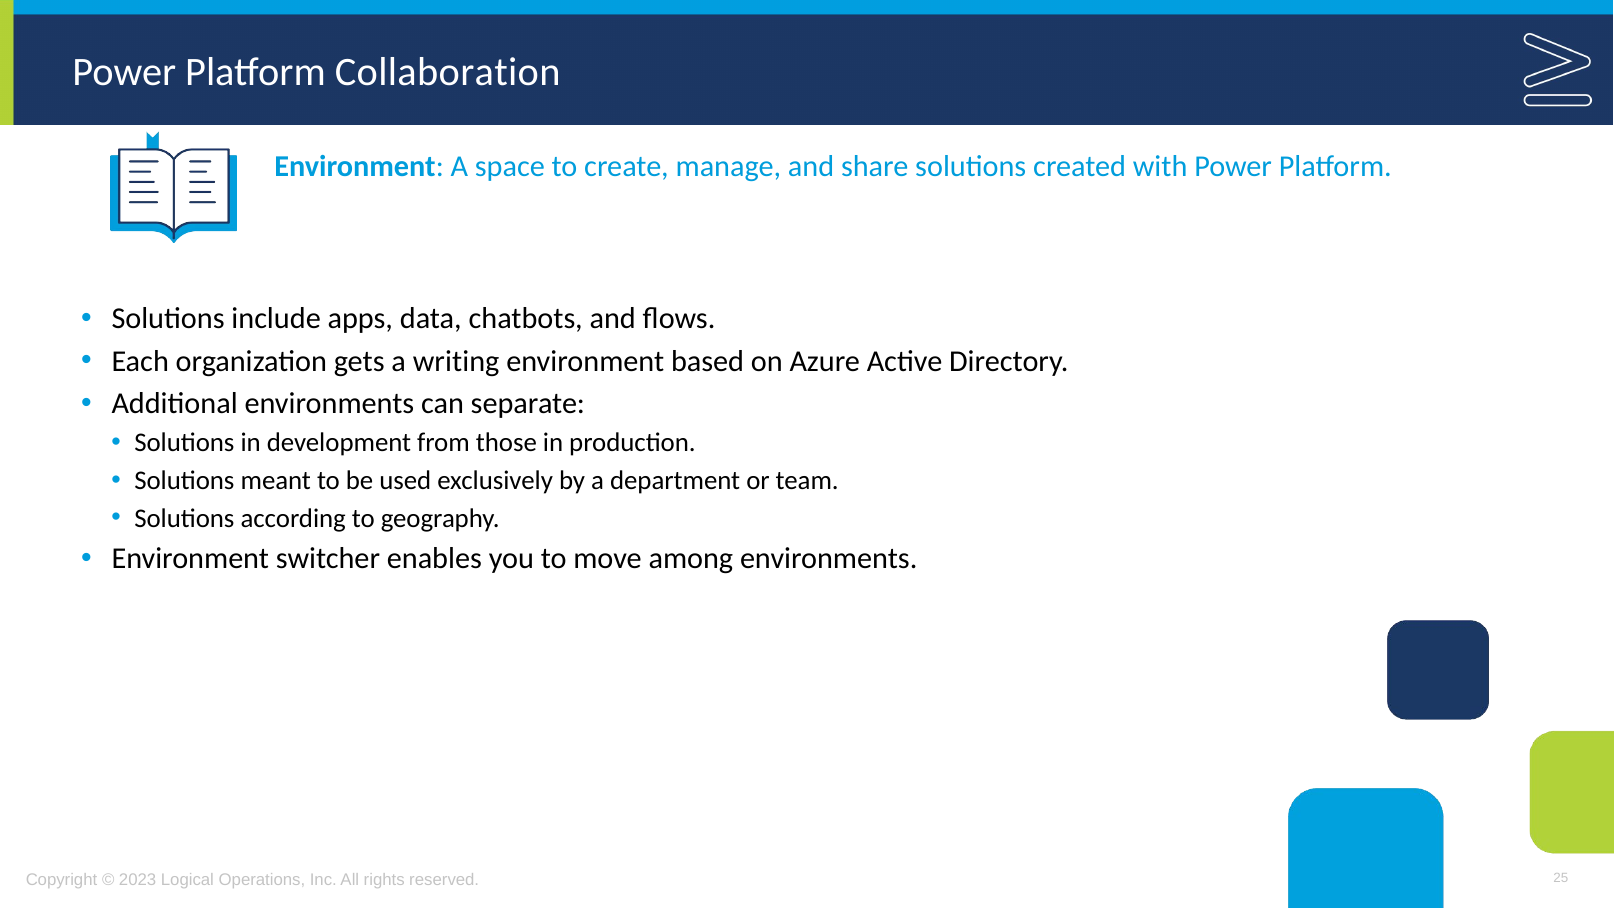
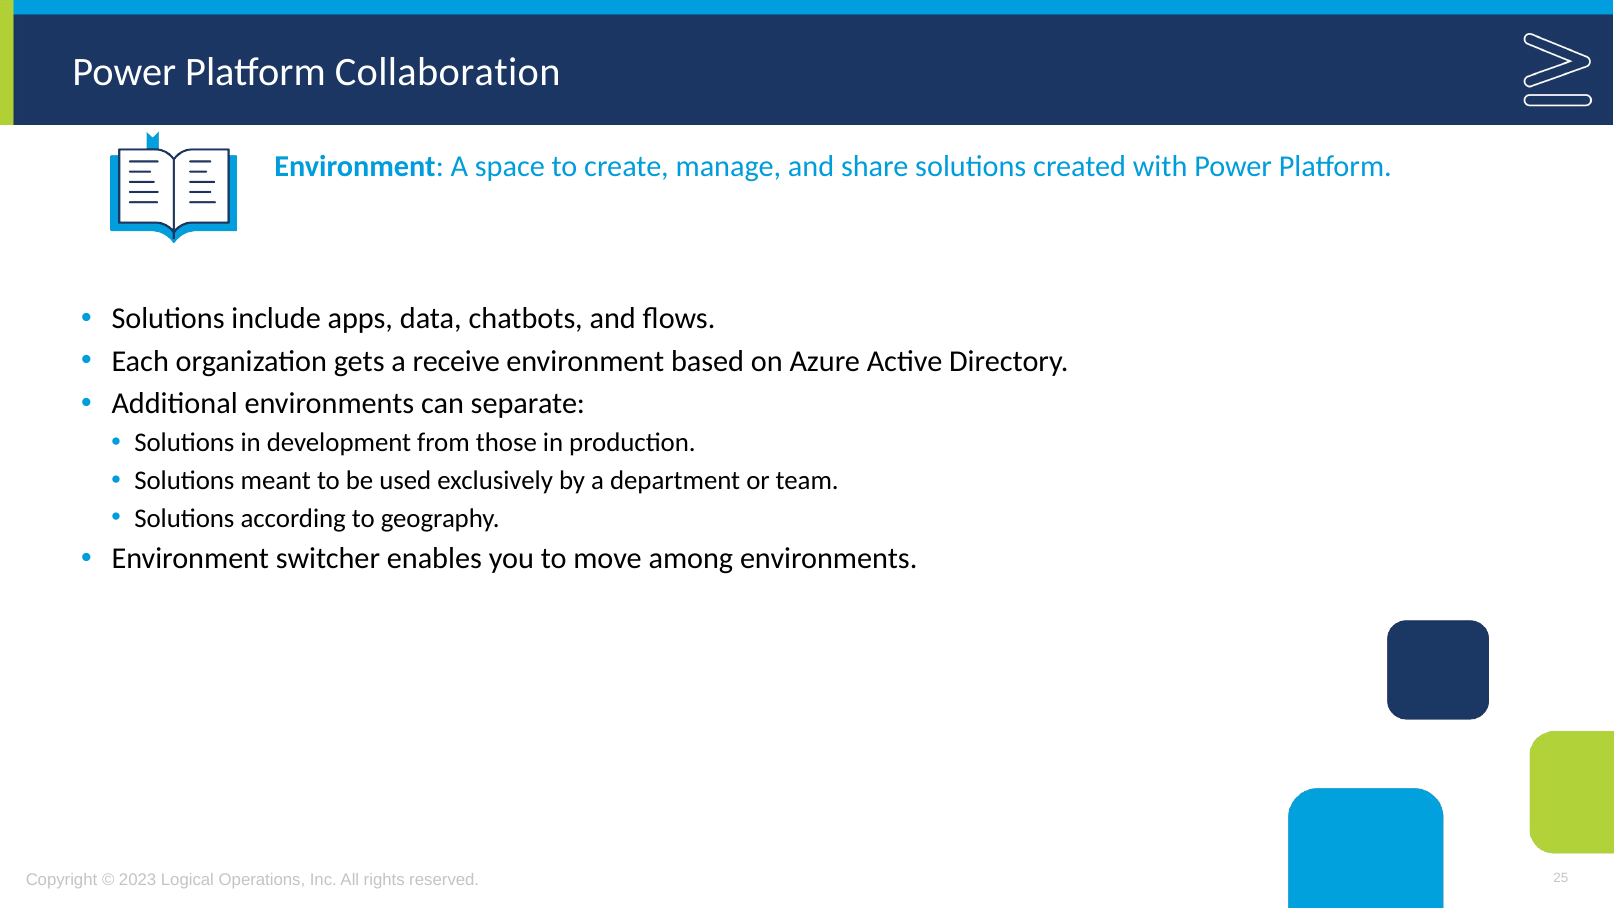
writing: writing -> receive (456, 361)
